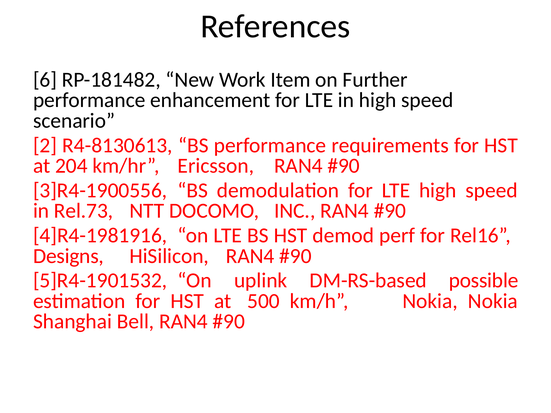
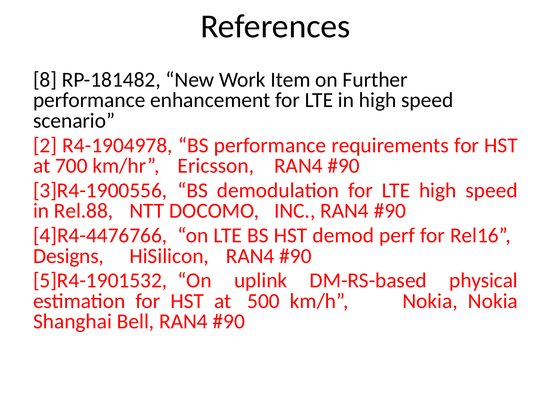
6: 6 -> 8 (45, 80)
R4-8130613: R4-8130613 -> R4-1904978 (117, 145)
204: 204 -> 700 (71, 166)
Rel.73: Rel.73 -> Rel.88 (84, 211)
4]R4-1981916: 4]R4-1981916 -> 4]R4-4476766 (100, 236)
possible: possible -> physical (484, 281)
